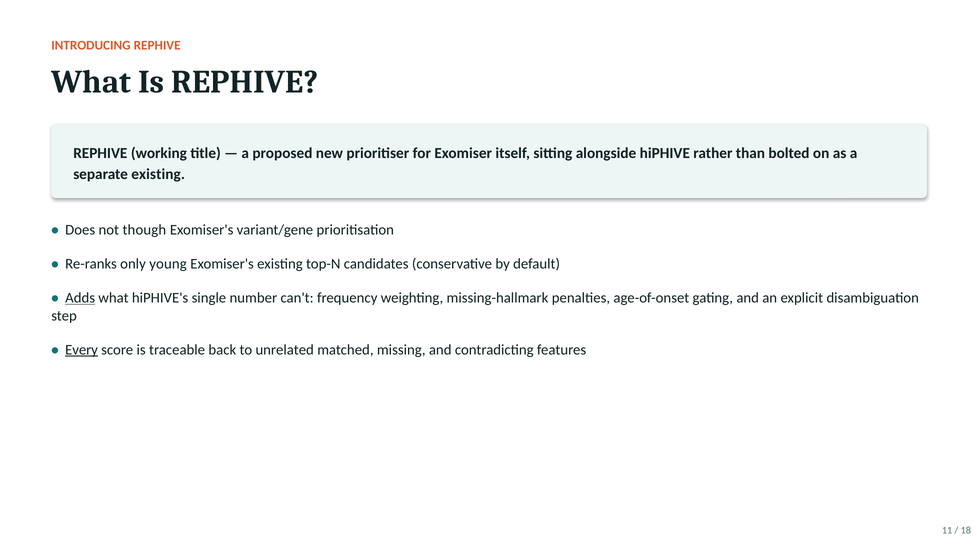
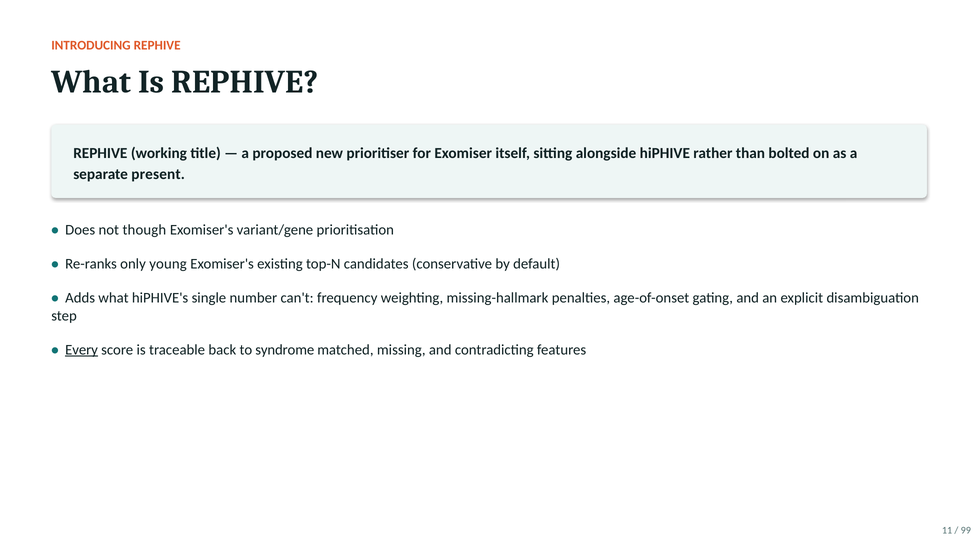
separate existing: existing -> present (158, 174)
Adds underline: present -> none (80, 298)
unrelated: unrelated -> syndrome (285, 349)
18: 18 -> 99 (966, 530)
